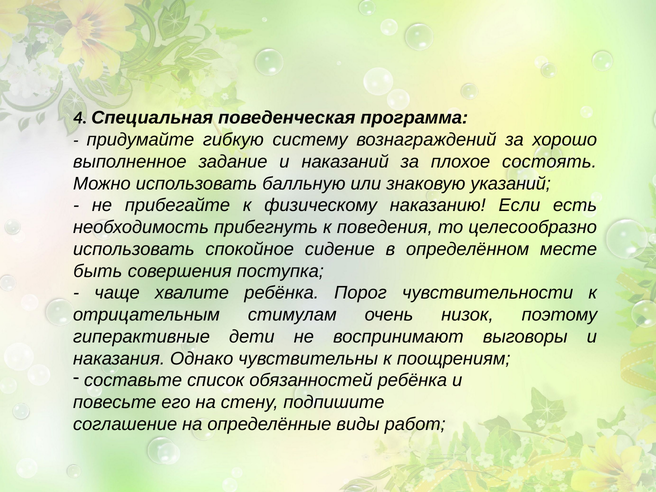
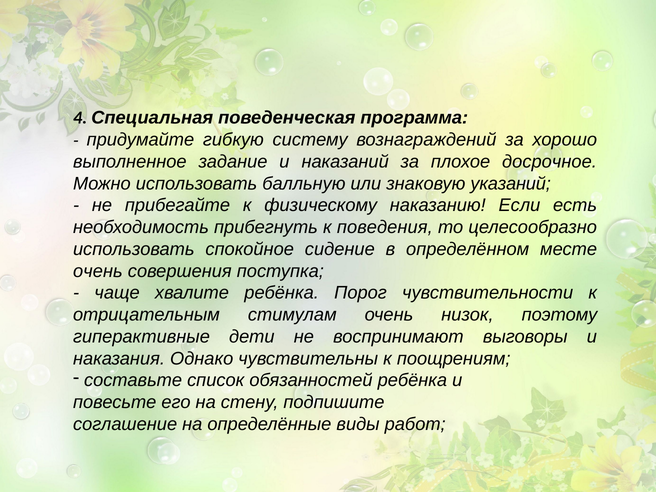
состоять: состоять -> досрочное (550, 162)
быть: быть -> очень (98, 271)
